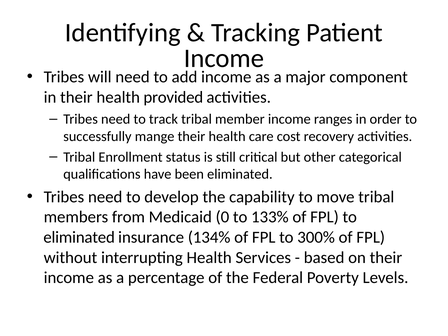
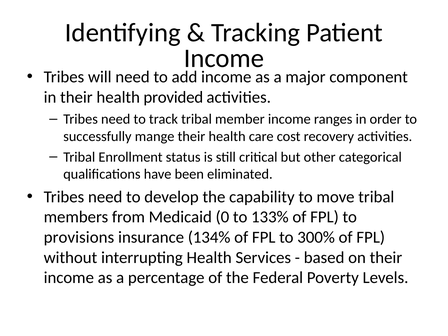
eliminated: eliminated -> provisions (79, 237)
